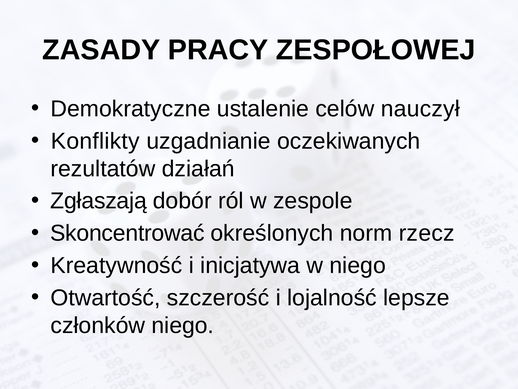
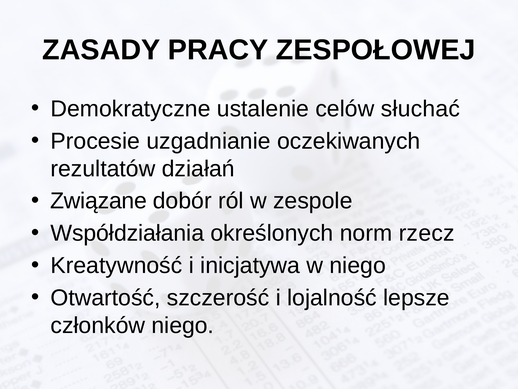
nauczył: nauczył -> słuchać (420, 109)
Konflikty: Konflikty -> Procesie (95, 141)
Zgłaszają: Zgłaszają -> Związane (99, 201)
Skoncentrować: Skoncentrować -> Współdziałania (127, 233)
